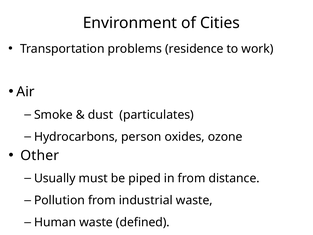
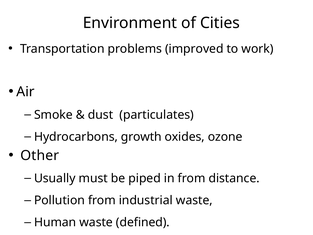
residence: residence -> improved (194, 49)
person: person -> growth (141, 137)
